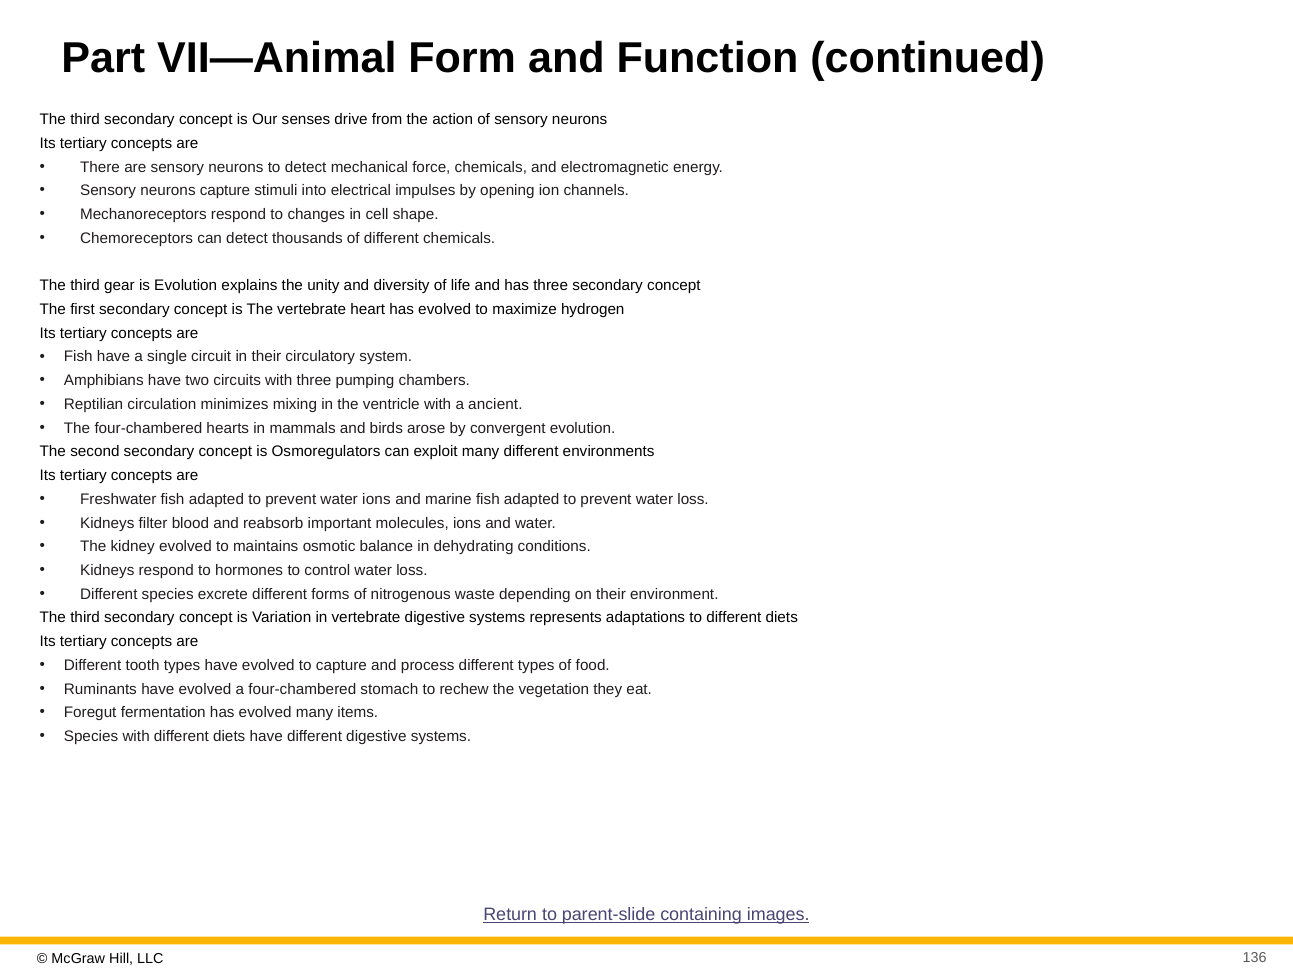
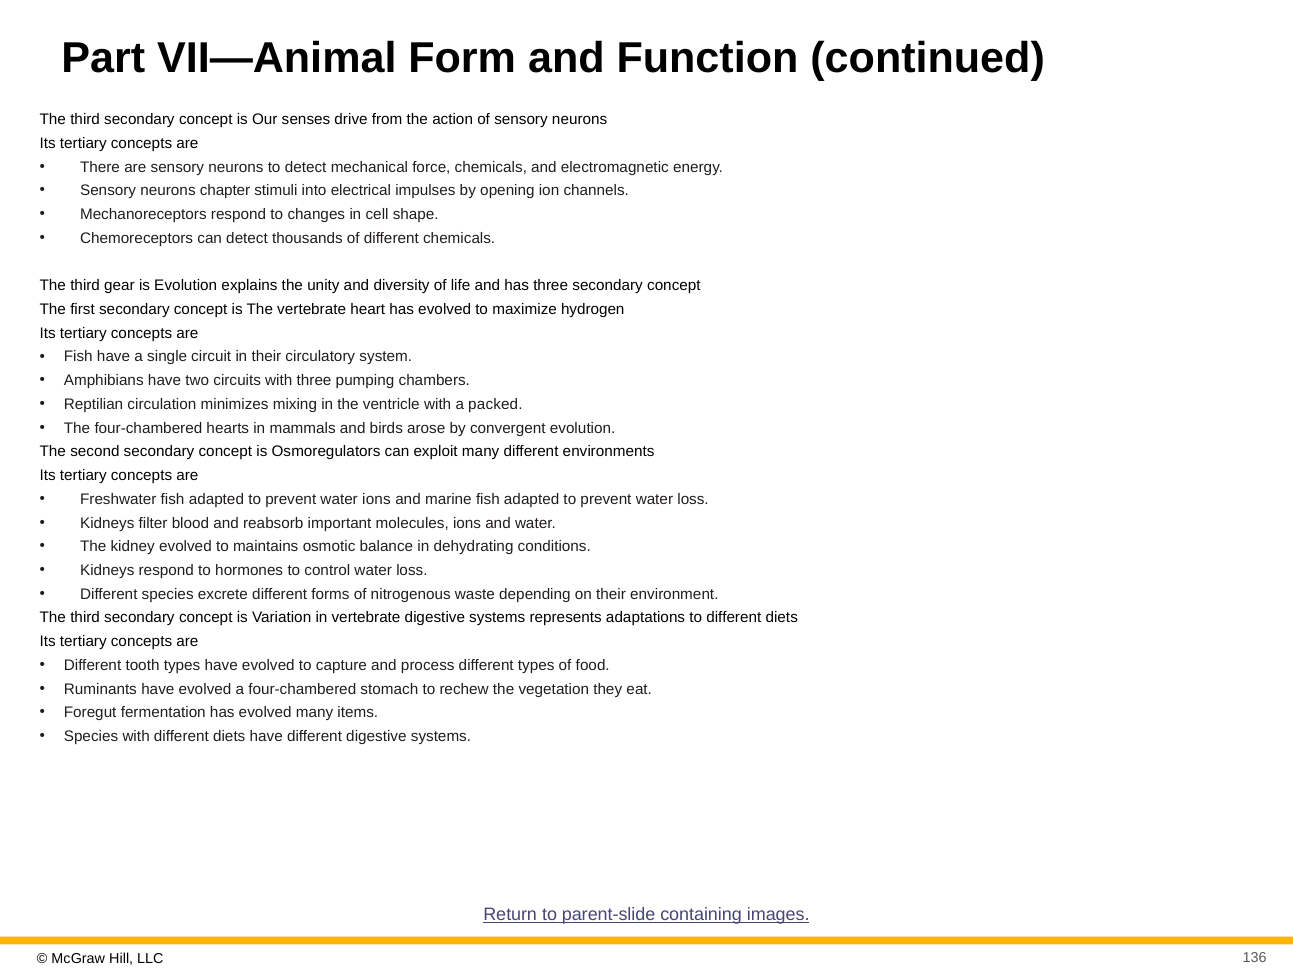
neurons capture: capture -> chapter (225, 191)
ancient: ancient -> packed (495, 404)
